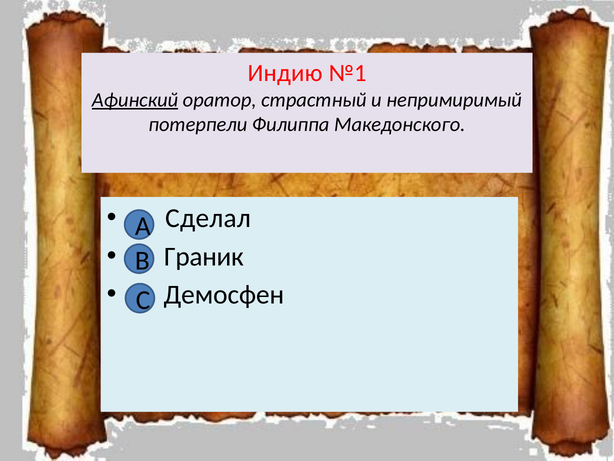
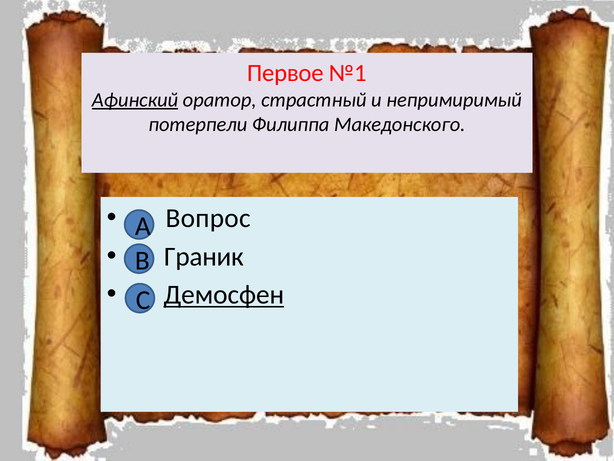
Индию: Индию -> Первое (285, 73)
Сделал: Сделал -> Вопрос (208, 218)
Демосфен underline: none -> present (224, 295)
